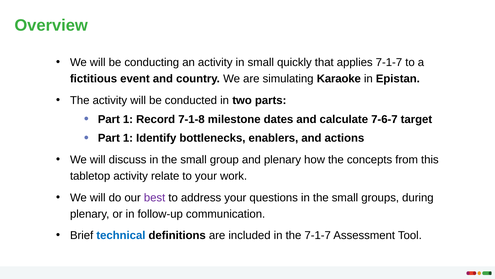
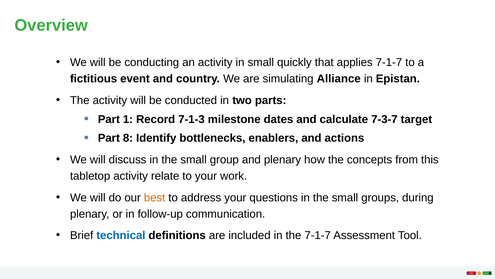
Karaoke: Karaoke -> Alliance (339, 79)
7-1-8: 7-1-8 -> 7-1-3 (191, 119)
7-6-7: 7-6-7 -> 7-3-7 (384, 119)
1: 1 -> 8 (128, 138)
best colour: purple -> orange (155, 197)
